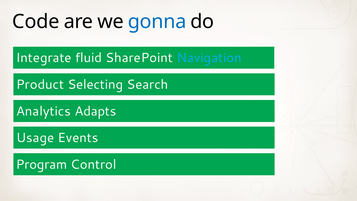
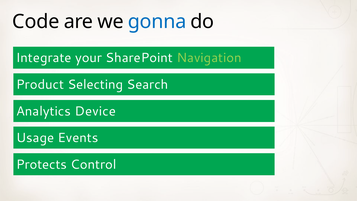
fluid: fluid -> your (89, 58)
Navigation colour: light blue -> light green (209, 58)
Adapts: Adapts -> Device (95, 111)
Program: Program -> Protects (42, 164)
